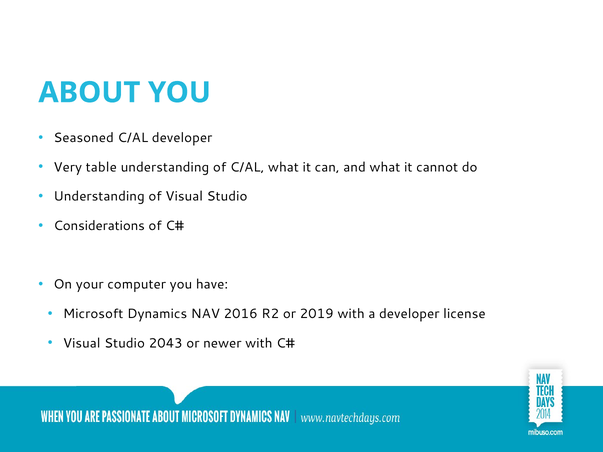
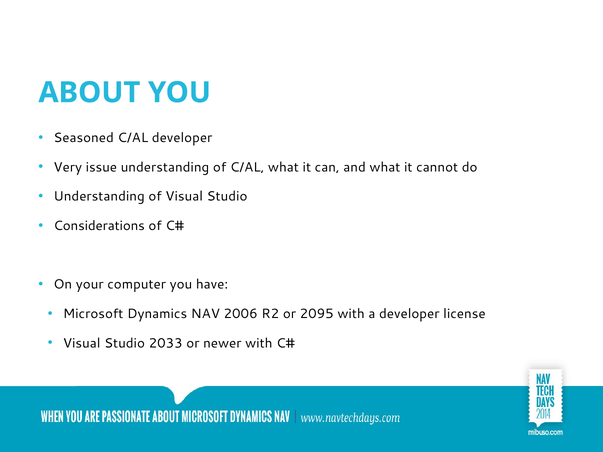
table: table -> issue (101, 167)
2016: 2016 -> 2006 (241, 314)
2019: 2019 -> 2095 (317, 314)
2043: 2043 -> 2033 (166, 343)
